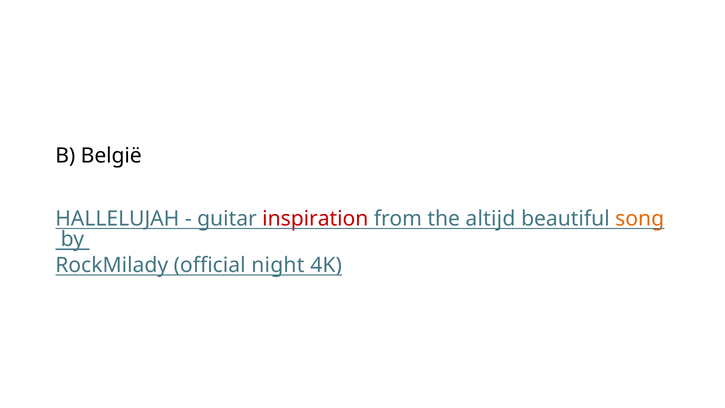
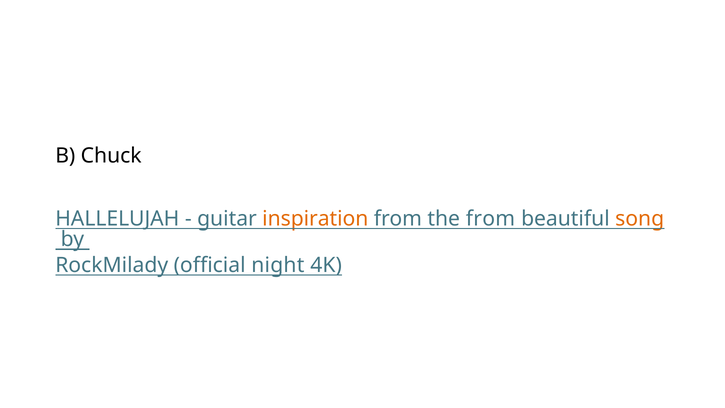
België: België -> Chuck (111, 156)
inspiration colour: red -> orange (315, 219)
the altijd: altijd -> from (490, 219)
